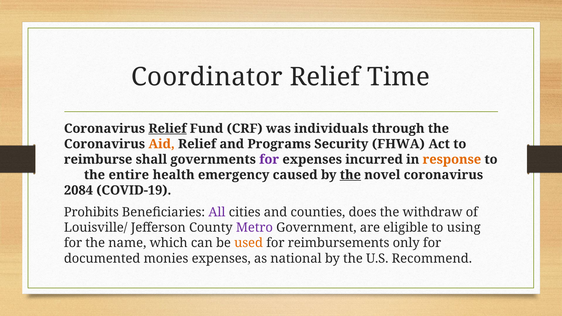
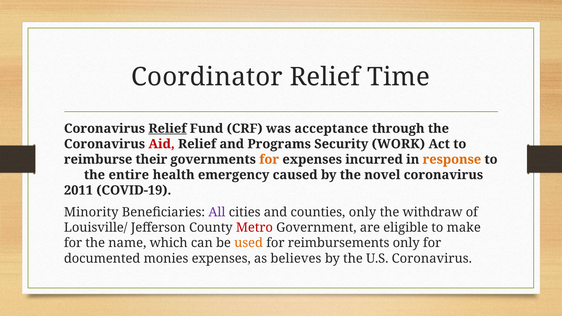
individuals: individuals -> acceptance (331, 129)
Aid colour: orange -> red (162, 144)
FHWA: FHWA -> WORK (398, 144)
shall: shall -> their (151, 160)
for colour: purple -> orange (269, 160)
the underline: present -> none (350, 175)
2084: 2084 -> 2011 (78, 190)
Prohibits: Prohibits -> Minority (91, 212)
counties does: does -> only (362, 212)
Metro colour: purple -> red (254, 228)
using: using -> make (464, 228)
national: national -> believes (296, 259)
U.S Recommend: Recommend -> Coronavirus (432, 259)
